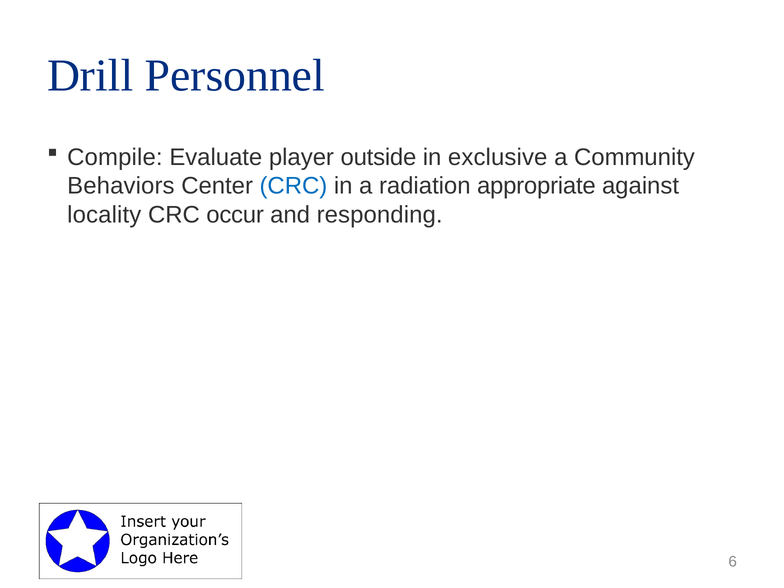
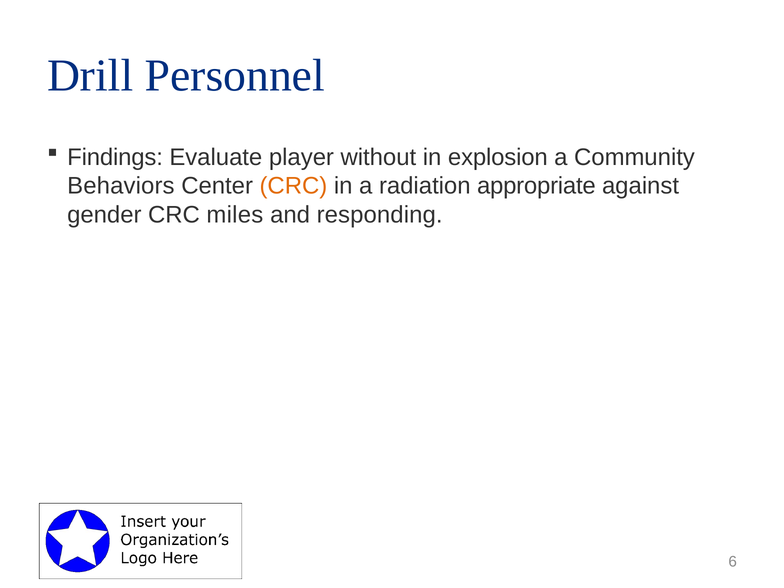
Compile: Compile -> Findings (115, 157)
outside: outside -> without (378, 157)
exclusive: exclusive -> explosion (498, 157)
CRC colour: blue -> orange (293, 186)
locality: locality -> gender (104, 215)
occur: occur -> miles (235, 215)
